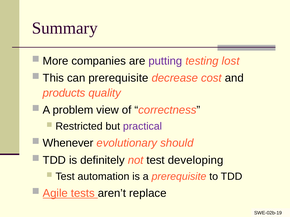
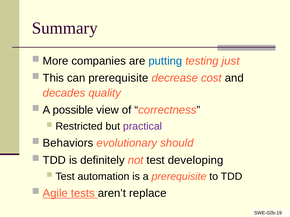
putting colour: purple -> blue (165, 61)
lost: lost -> just (231, 61)
products: products -> decades (64, 93)
problem: problem -> possible (73, 110)
Whenever: Whenever -> Behaviors (68, 143)
